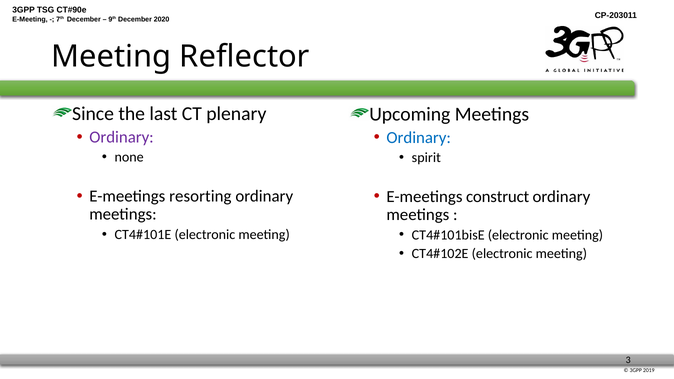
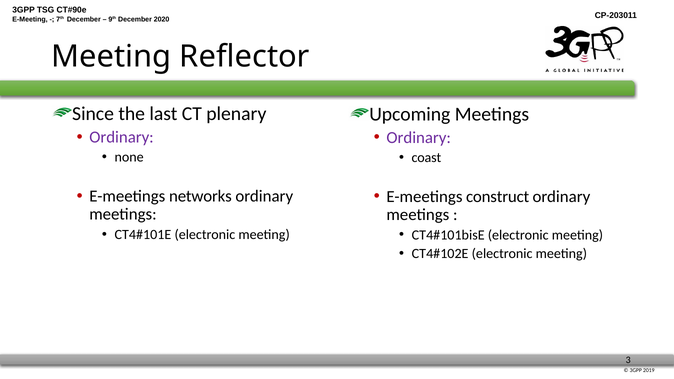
Ordinary colour: blue -> purple (419, 138)
spirit: spirit -> coast (426, 158)
resorting: resorting -> networks (200, 196)
